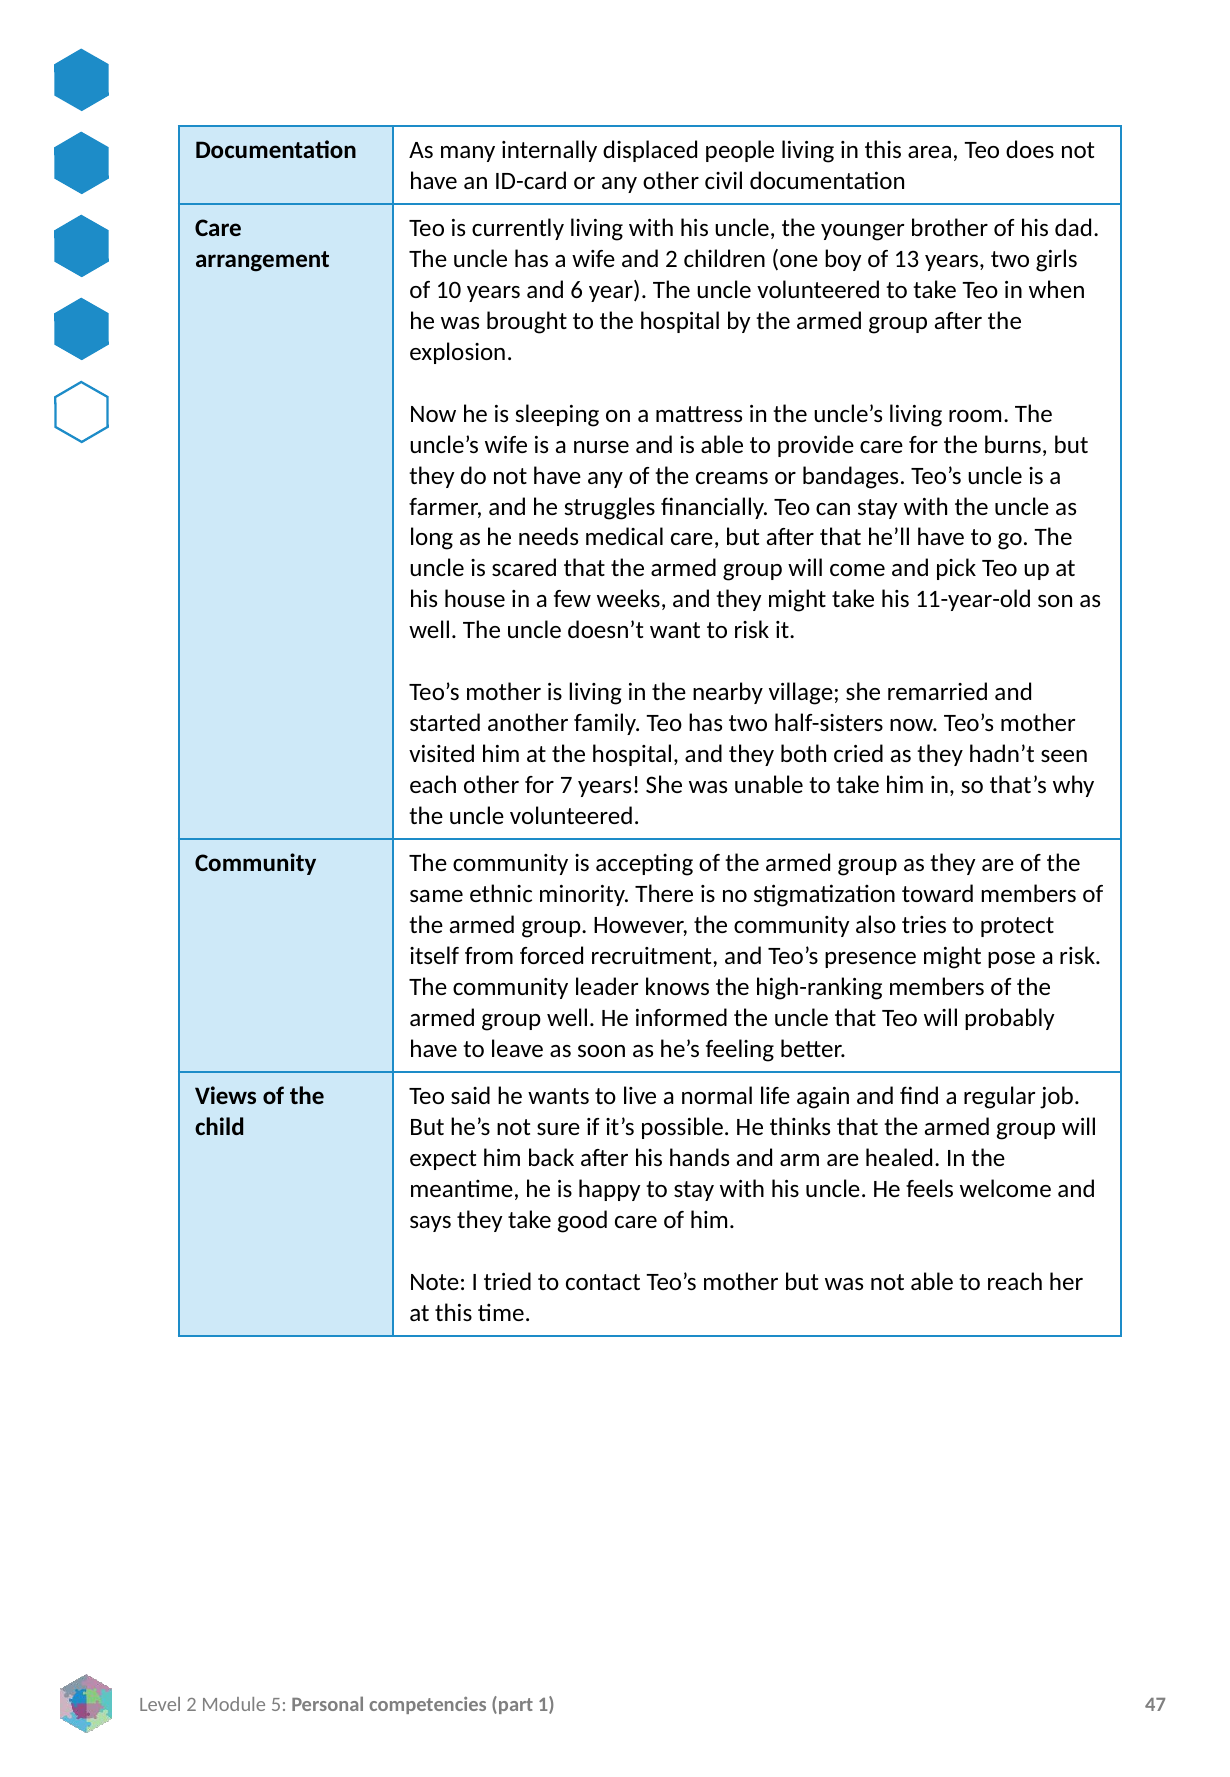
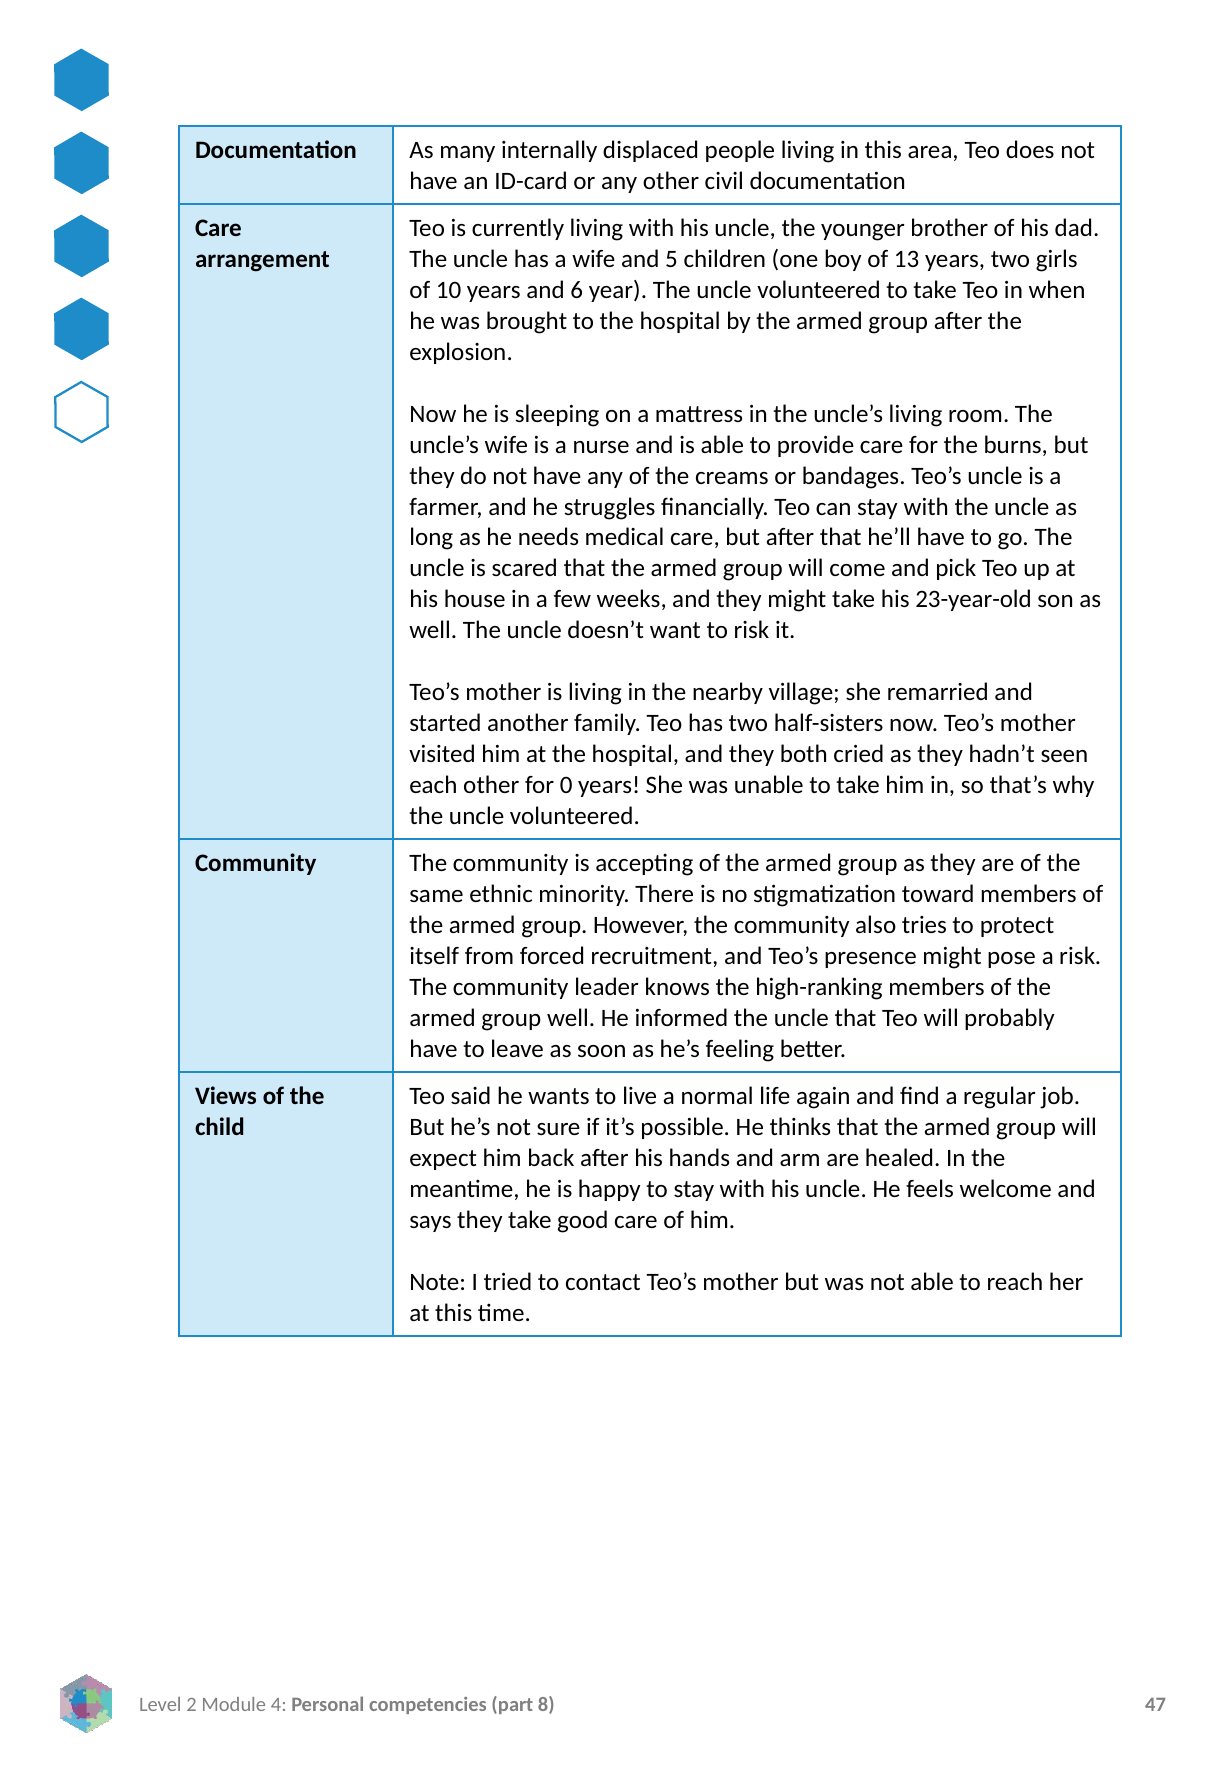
and 2: 2 -> 5 (671, 259)
11-year-old: 11-year-old -> 23-year-old (974, 599)
7: 7 -> 0 (566, 785)
5: 5 -> 4 (279, 1704)
1: 1 -> 8 (546, 1704)
